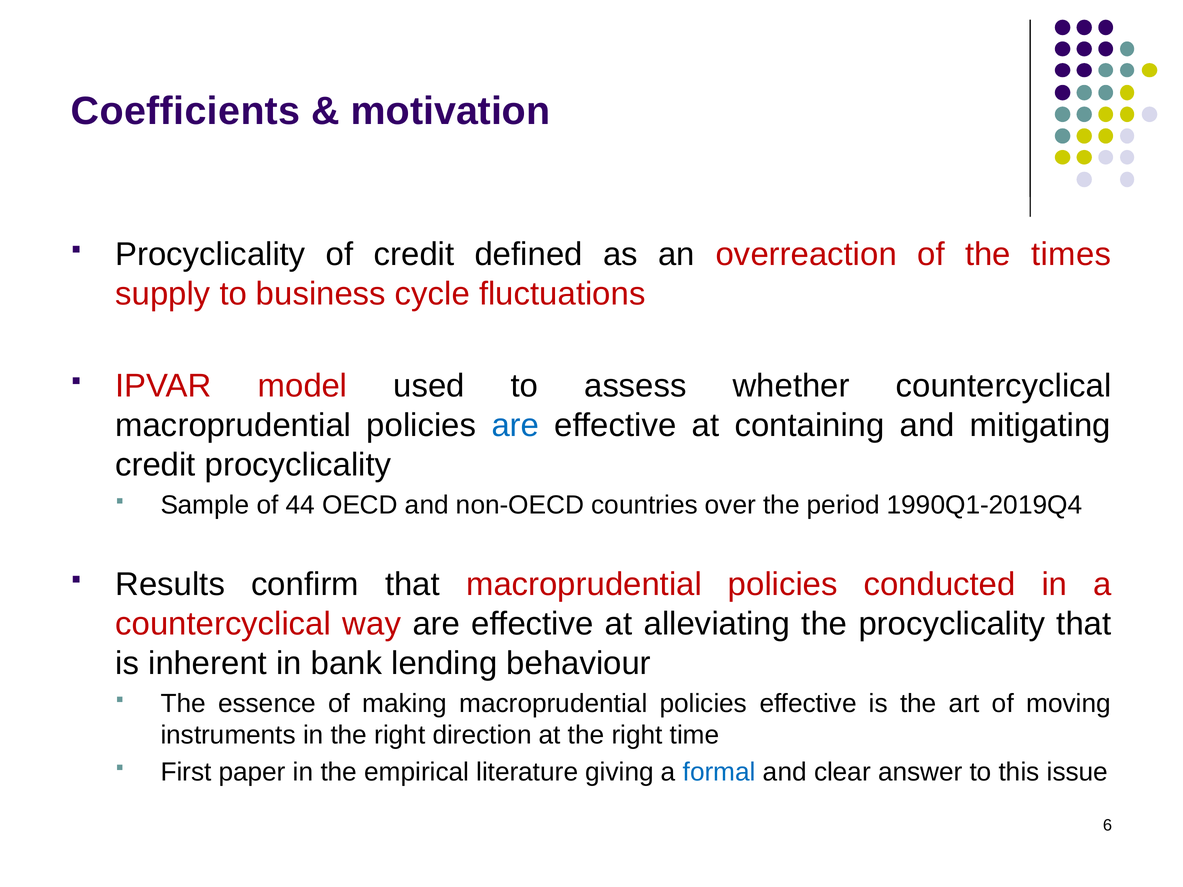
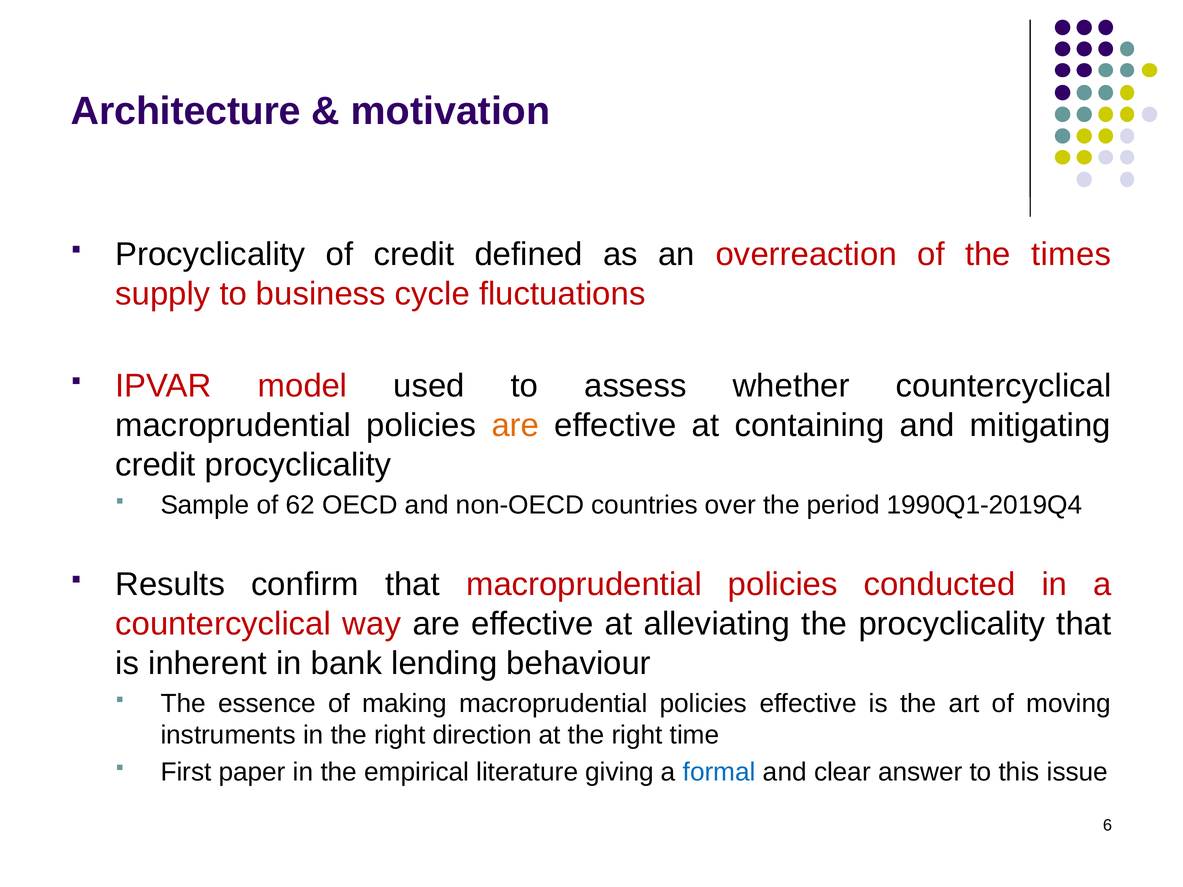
Coefficients: Coefficients -> Architecture (186, 111)
are colour: blue -> orange (515, 426)
44: 44 -> 62 (300, 505)
